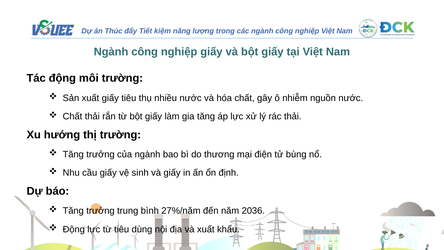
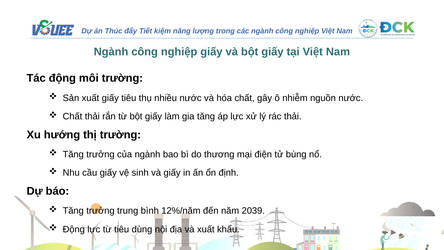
27%/năm: 27%/năm -> 12%/năm (181, 211)
2036: 2036 -> 2039 (253, 211)
